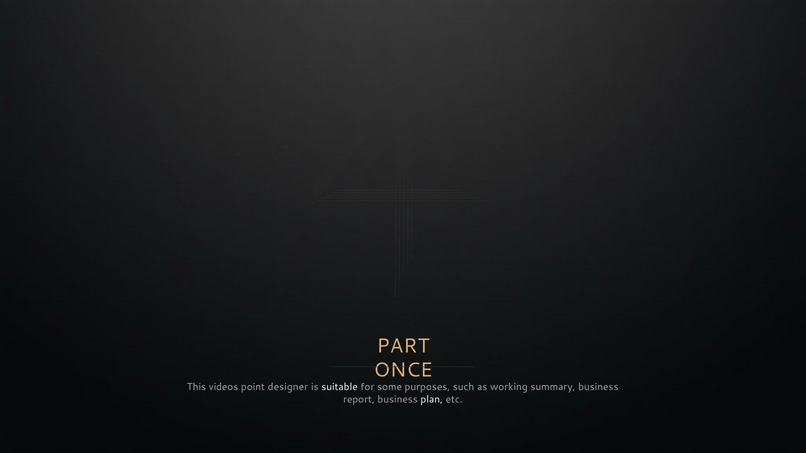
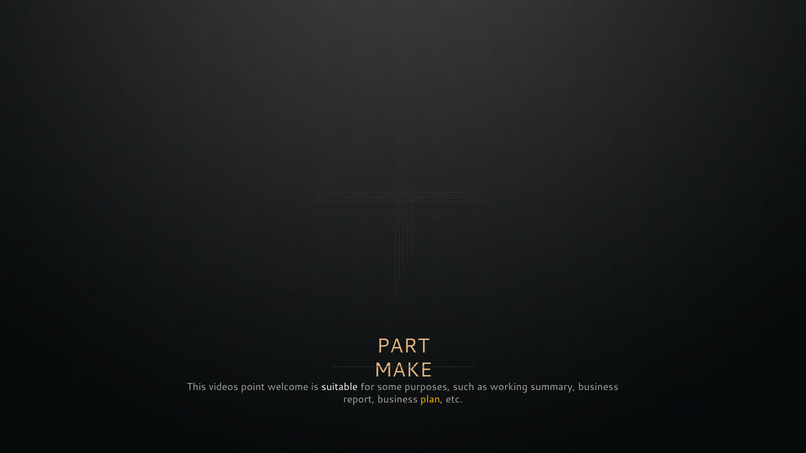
ONCE: ONCE -> MAKE (403, 371)
designer: designer -> welcome (288, 387)
plan colour: white -> yellow (432, 400)
